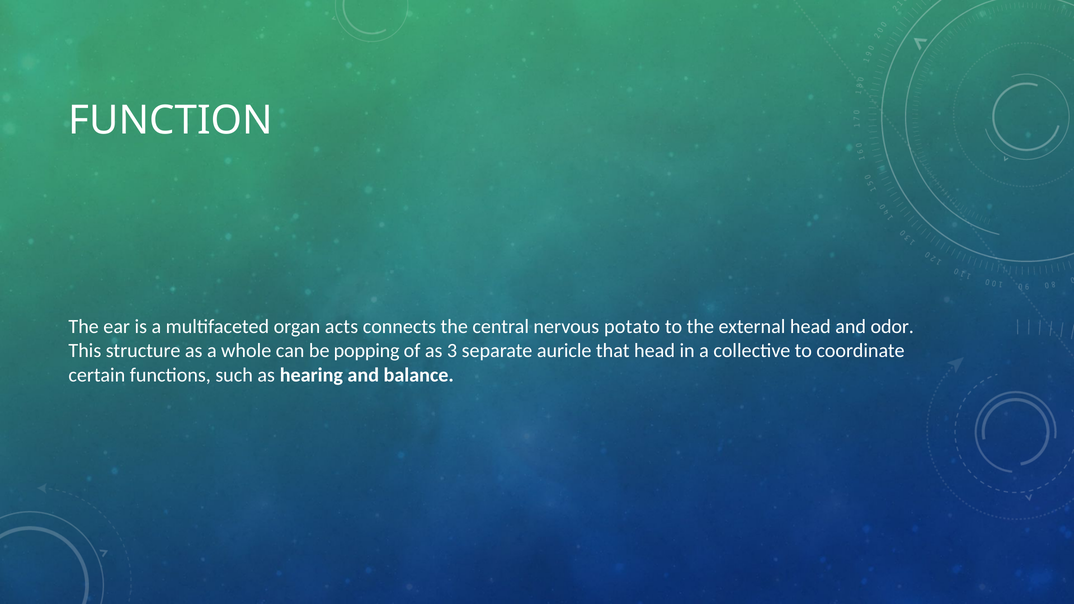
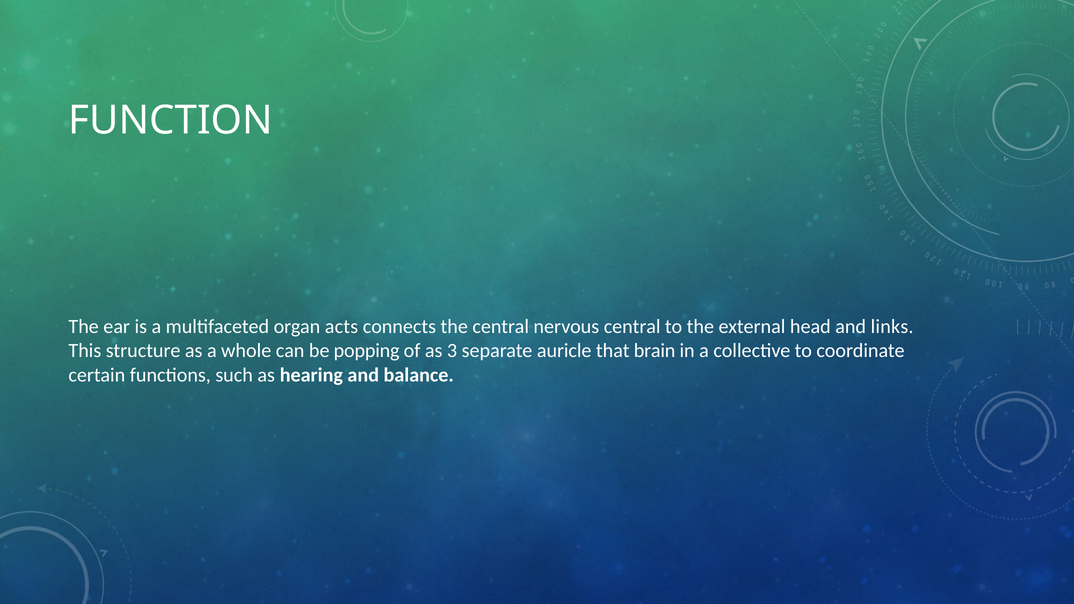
nervous potato: potato -> central (632, 327)
odor: odor -> links (892, 327)
that head: head -> brain (655, 351)
